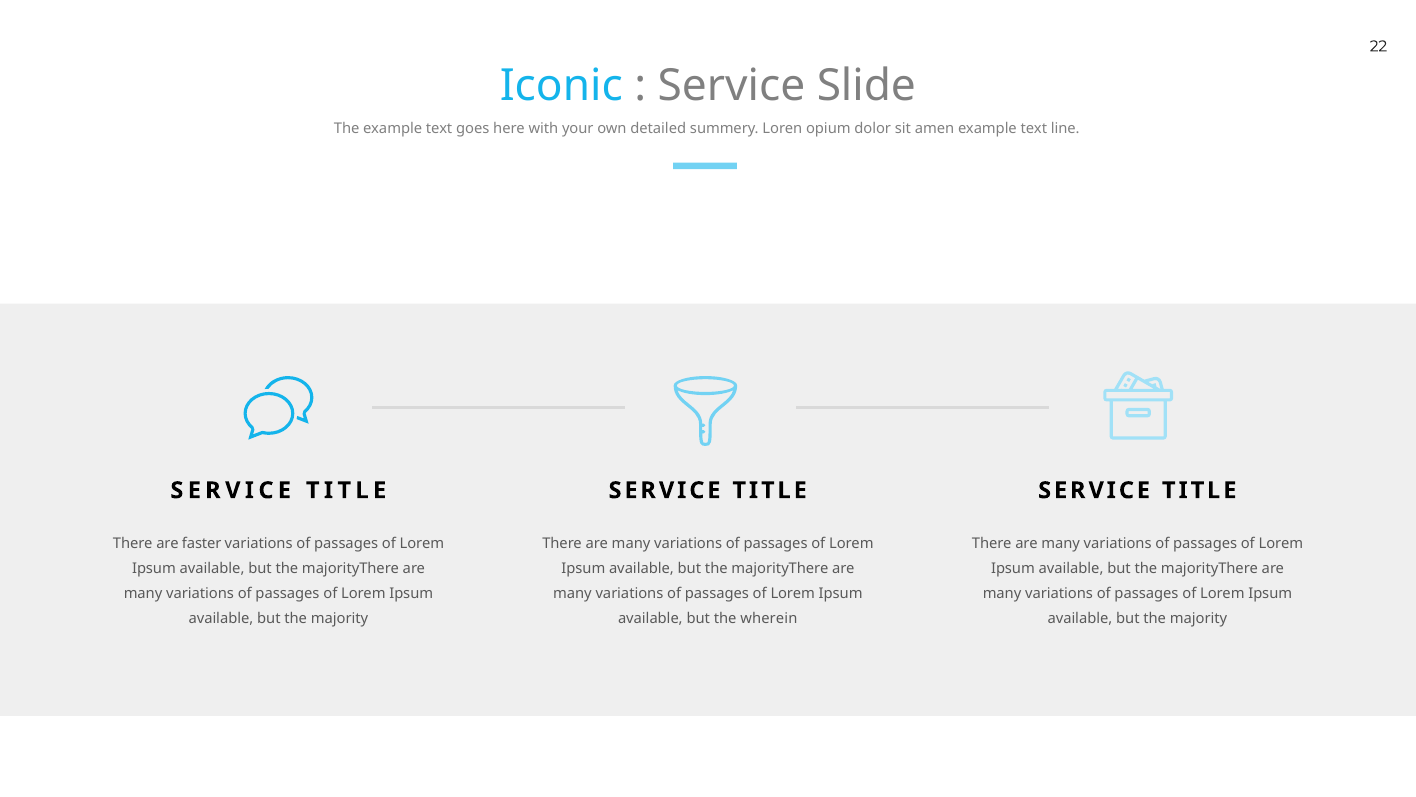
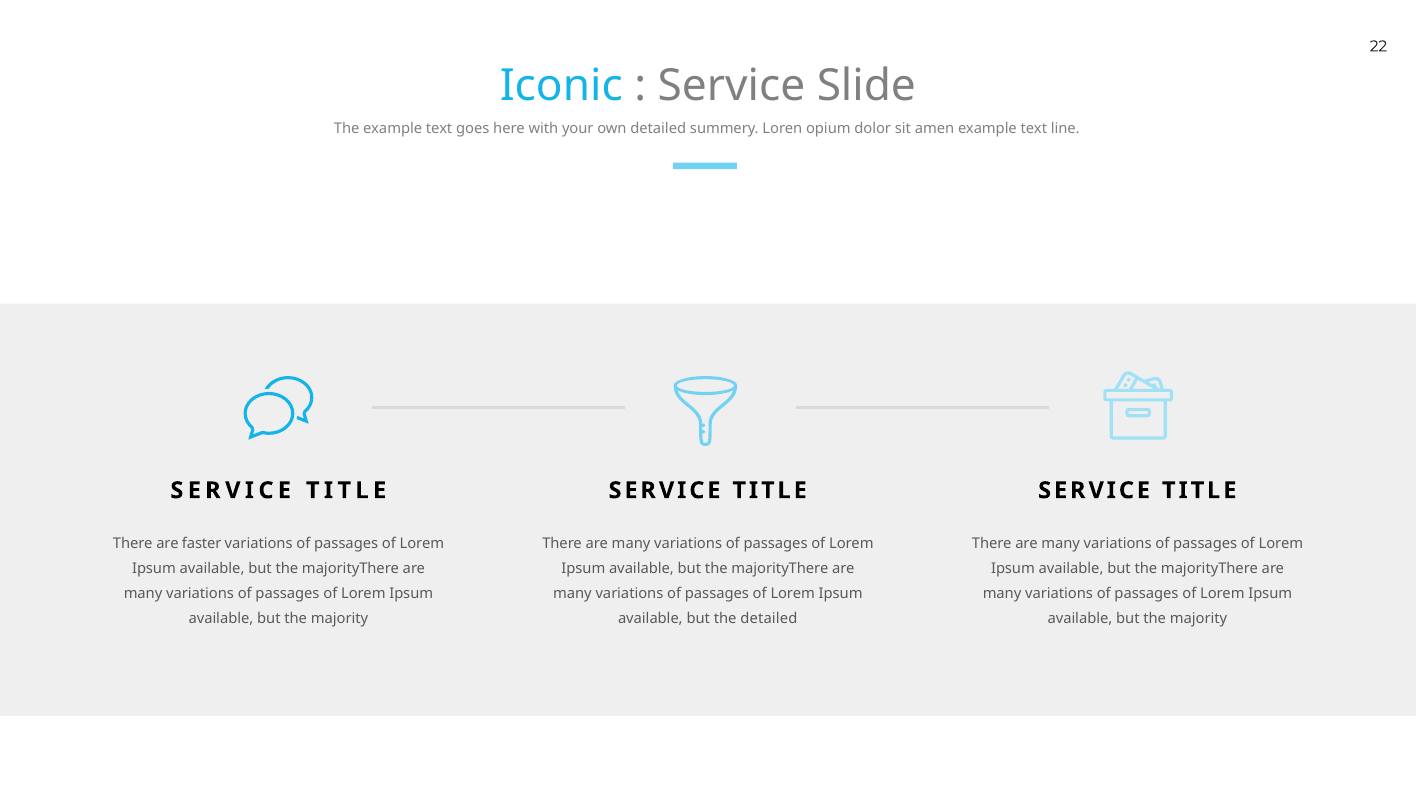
the wherein: wherein -> detailed (769, 619)
